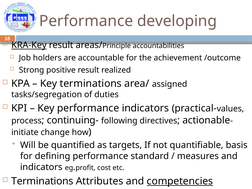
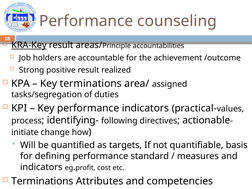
developing: developing -> counseling (177, 21)
continuing-: continuing- -> identifying- (73, 120)
competencies underline: present -> none (180, 181)
